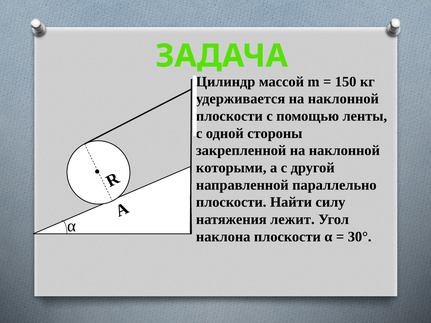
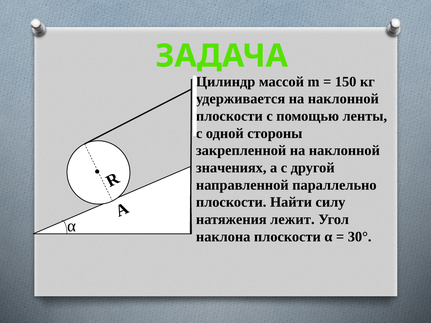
которыми: которыми -> значениях (231, 168)
